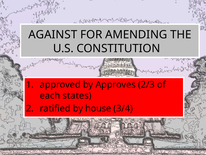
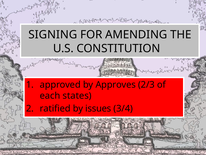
AGAINST: AGAINST -> SIGNING (53, 35)
house: house -> issues (98, 108)
